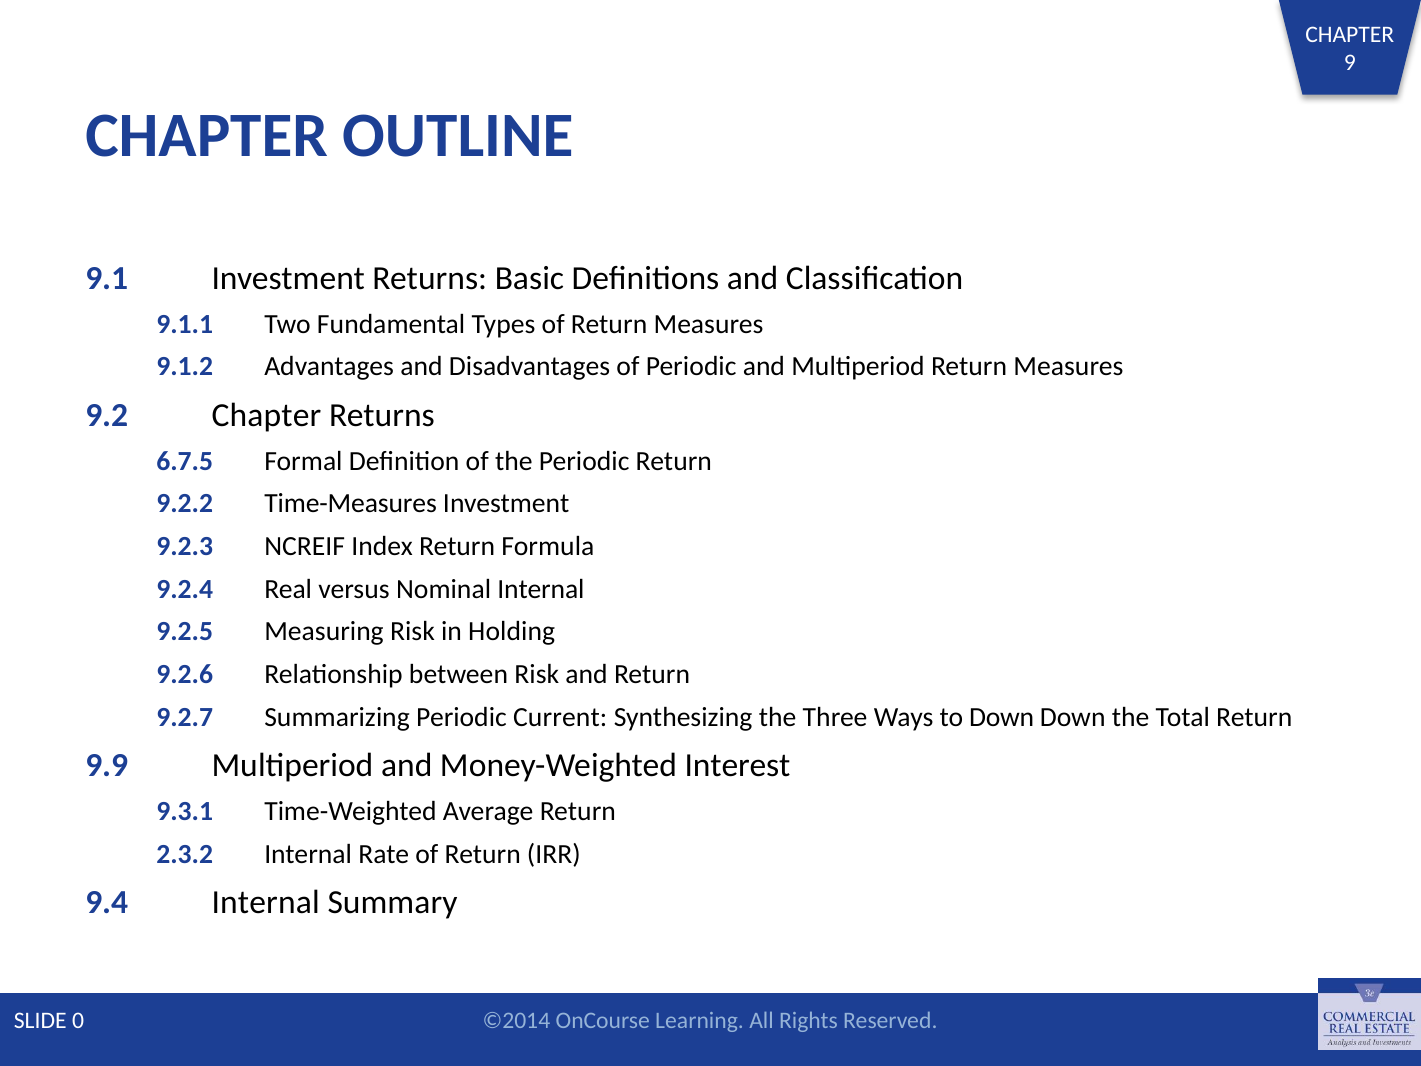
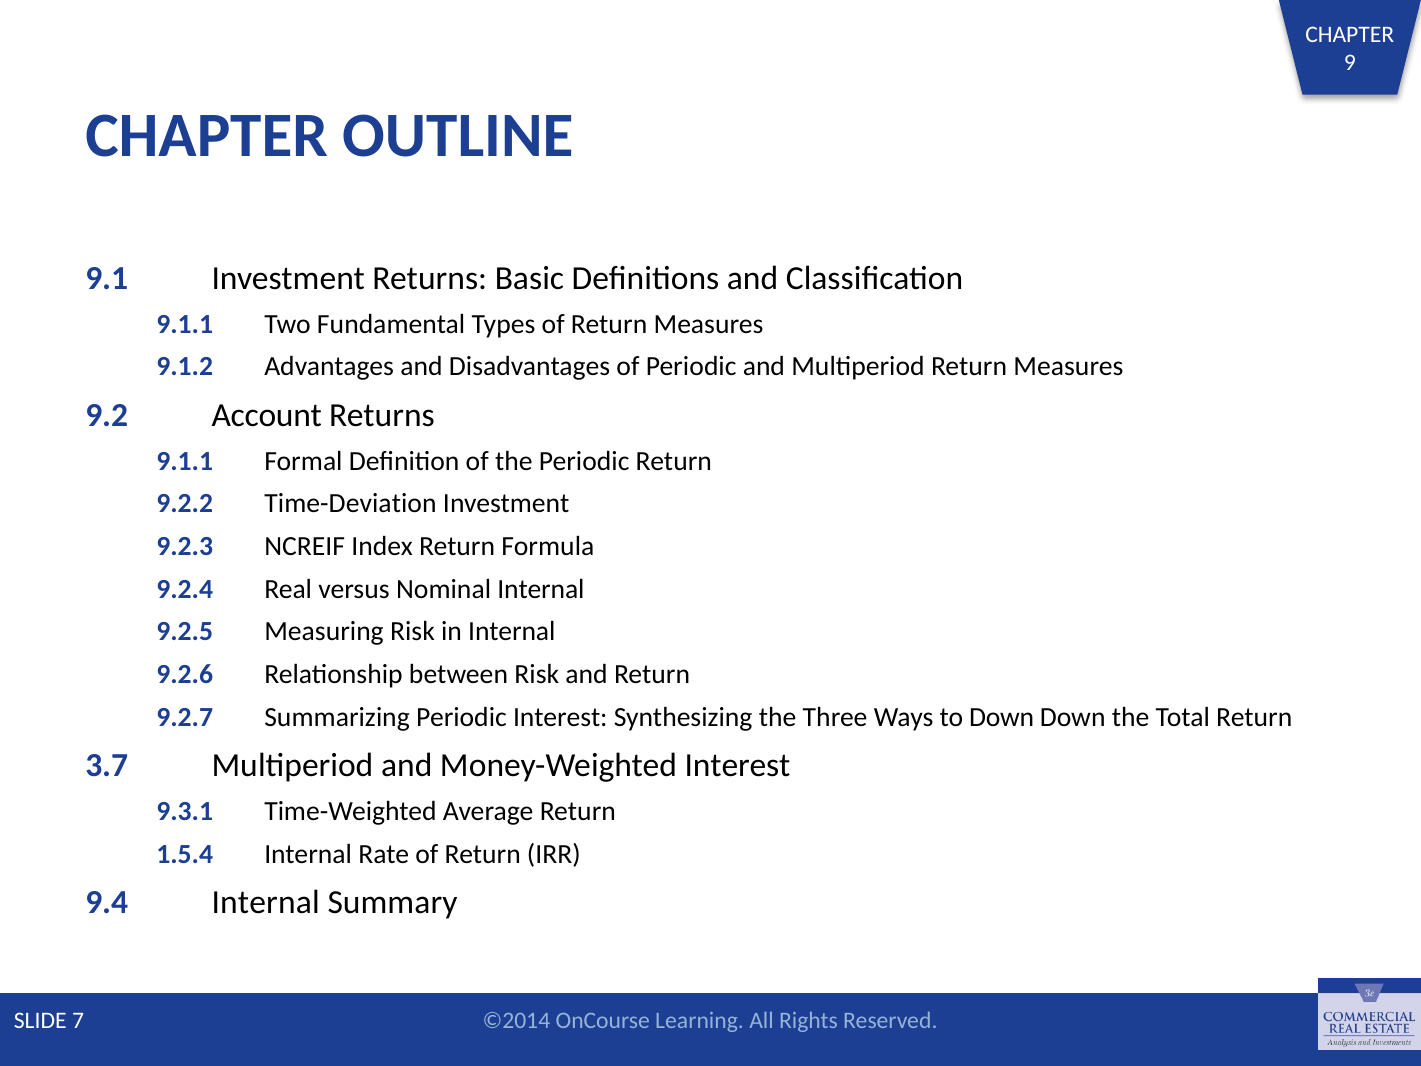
9.2 Chapter: Chapter -> Account (267, 415)
6.7.5: 6.7.5 -> 9.1.1 (185, 461)
Time-Measures: Time-Measures -> Time-Deviation (350, 504)
in Holding: Holding -> Internal (512, 632)
Periodic Current: Current -> Interest (560, 717)
9.9: 9.9 -> 3.7 (107, 765)
2.3.2: 2.3.2 -> 1.5.4 (185, 854)
0: 0 -> 7 (78, 1020)
